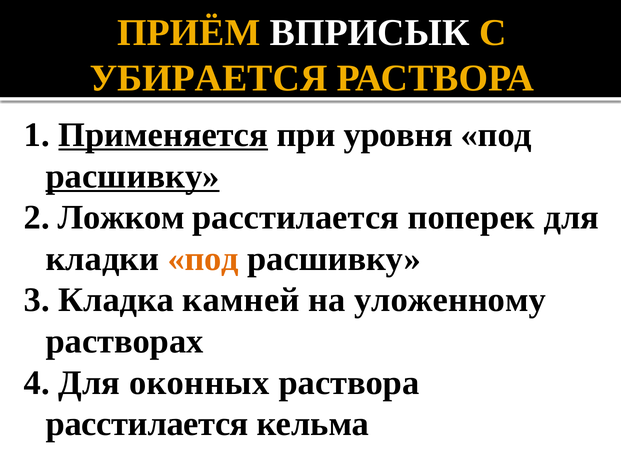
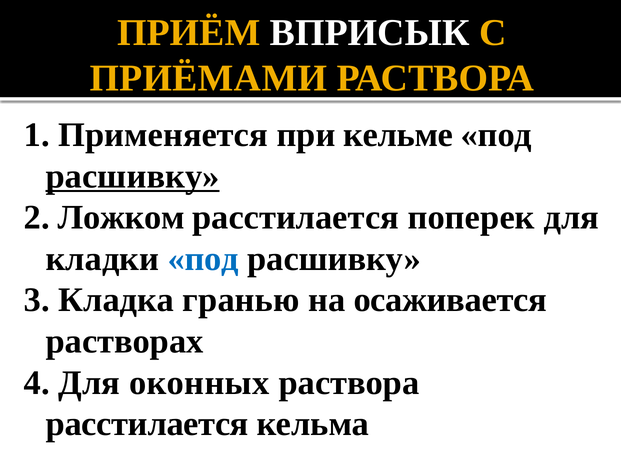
УБИРАЕТСЯ: УБИРАЕТСЯ -> ПРИЁМАМИ (208, 79)
Применяется underline: present -> none (163, 135)
уровня: уровня -> кельме (398, 135)
под colour: orange -> blue (203, 259)
камней: камней -> гранью (241, 301)
уложенному: уложенному -> осаживается (450, 301)
